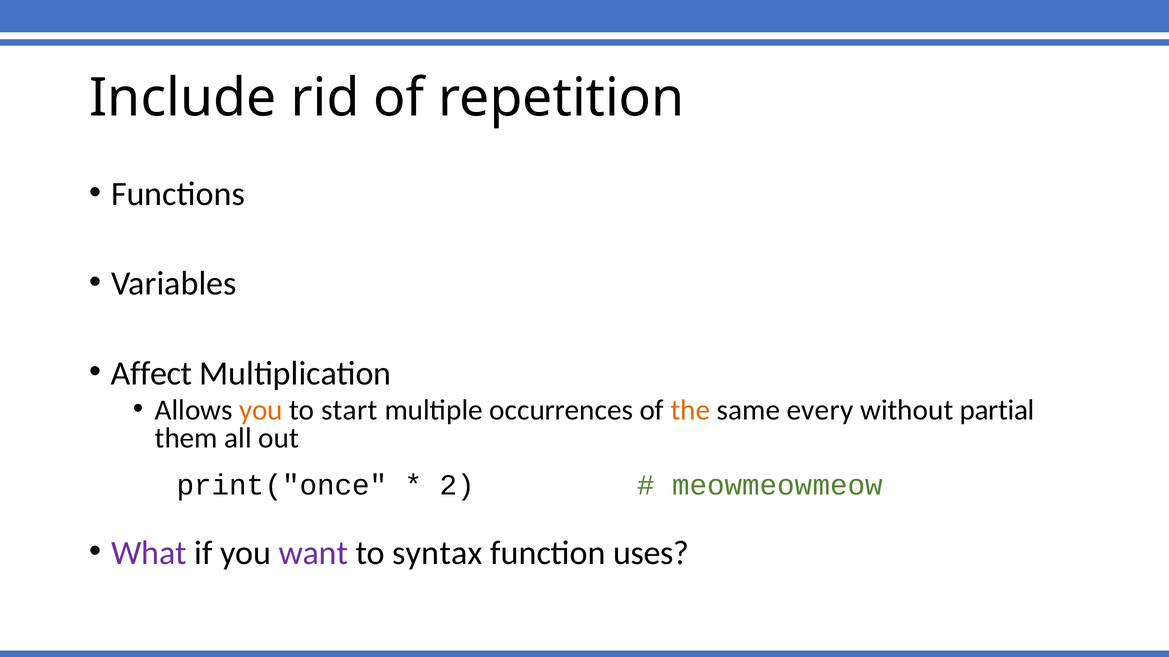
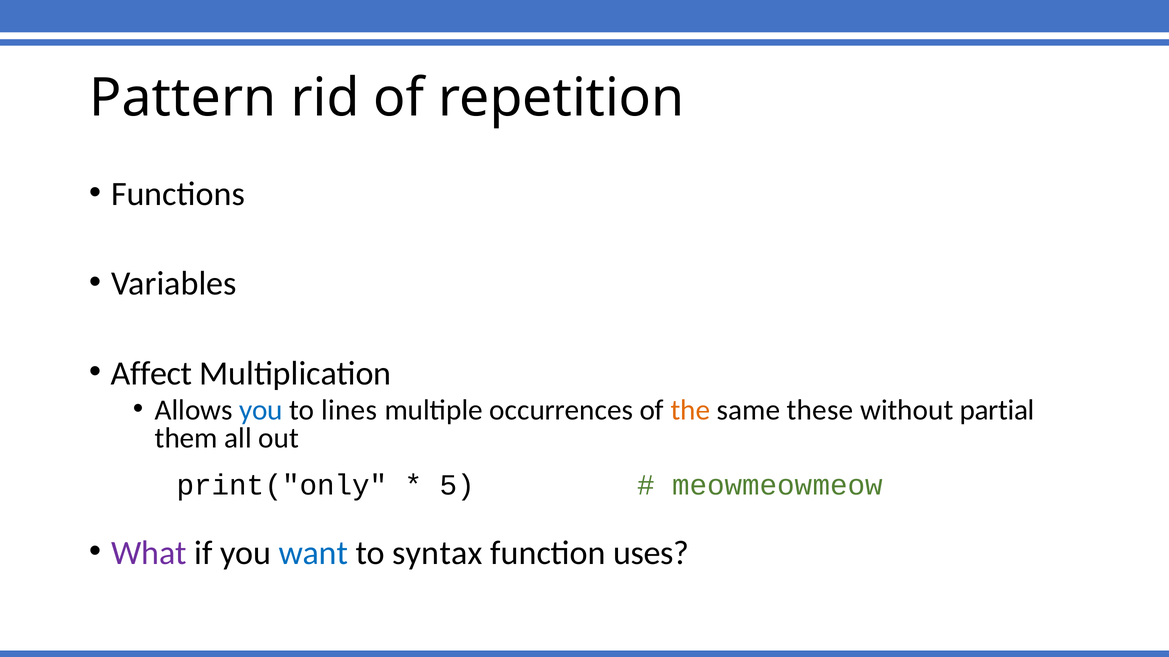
Include: Include -> Pattern (183, 98)
you colour: orange -> blue (261, 410)
start: start -> lines (349, 410)
every: every -> these (820, 410)
print("once: print("once -> print("only (282, 485)
2: 2 -> 5 (457, 485)
want colour: purple -> blue (313, 554)
